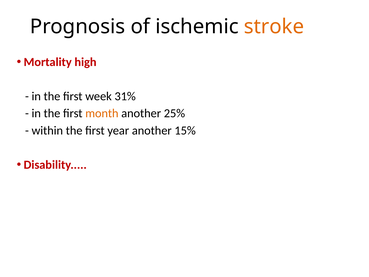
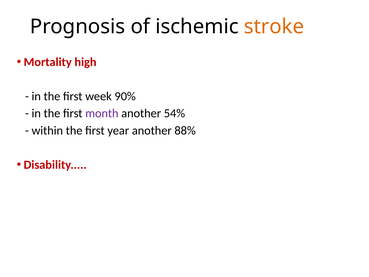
31%: 31% -> 90% (125, 96)
month colour: orange -> purple (102, 113)
25%: 25% -> 54% (174, 113)
15%: 15% -> 88% (185, 130)
